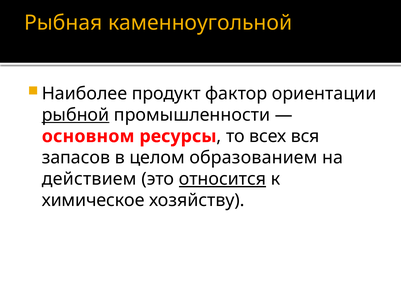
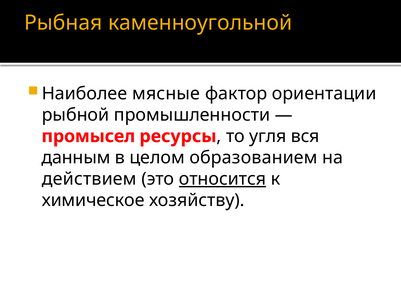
продукт: продукт -> мясные (166, 94)
рыбной underline: present -> none (75, 115)
основном: основном -> промысел (88, 137)
всех: всех -> угля (268, 137)
запасов: запасов -> данным (76, 158)
